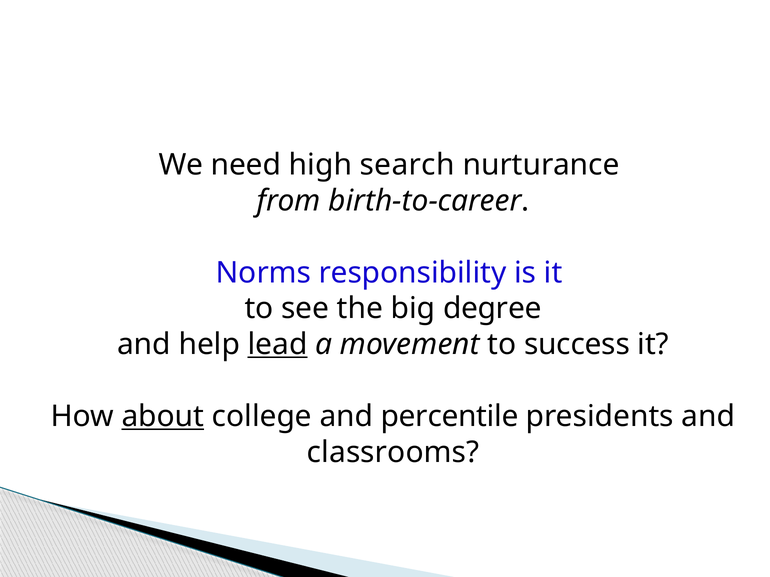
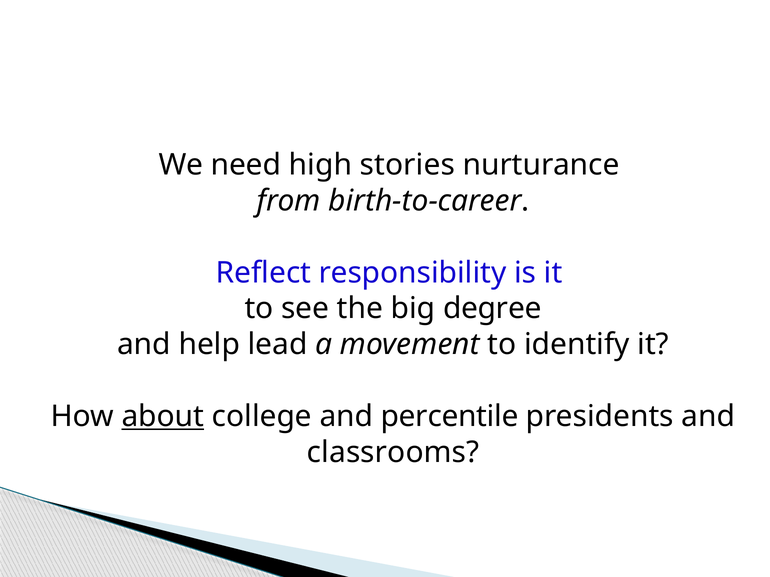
search: search -> stories (407, 165)
Norms: Norms -> Reflect (263, 273)
lead underline: present -> none (278, 345)
success: success -> identify (577, 345)
